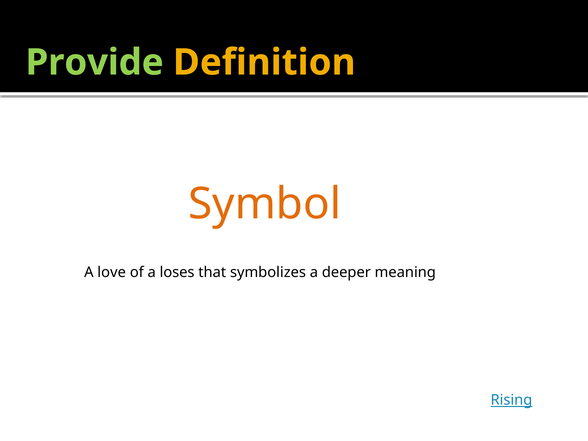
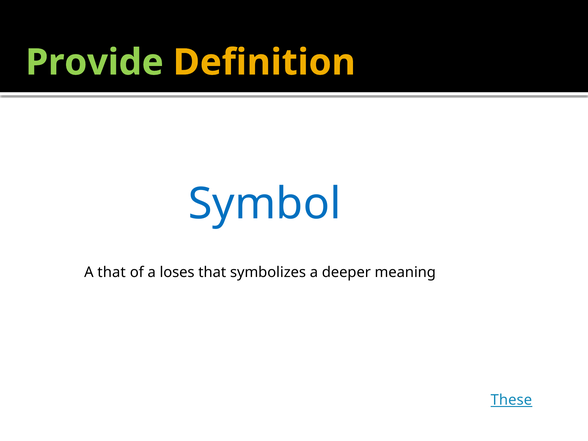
Symbol colour: orange -> blue (265, 204)
A love: love -> that (112, 272)
Rising: Rising -> These (511, 400)
